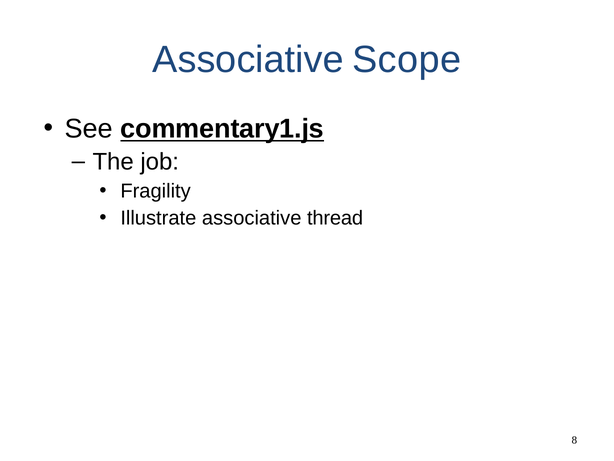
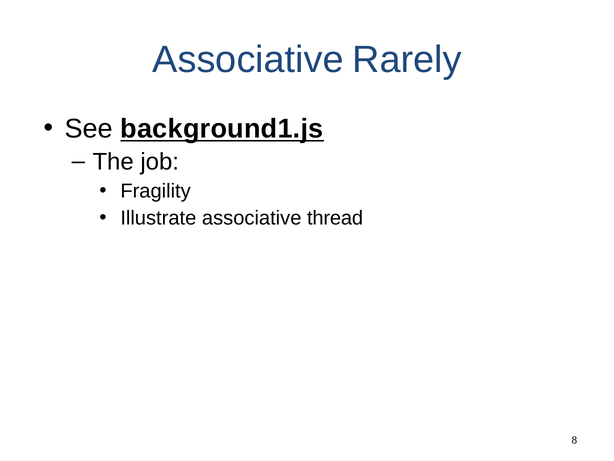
Scope: Scope -> Rarely (407, 59)
commentary1.js: commentary1.js -> background1.js (222, 129)
